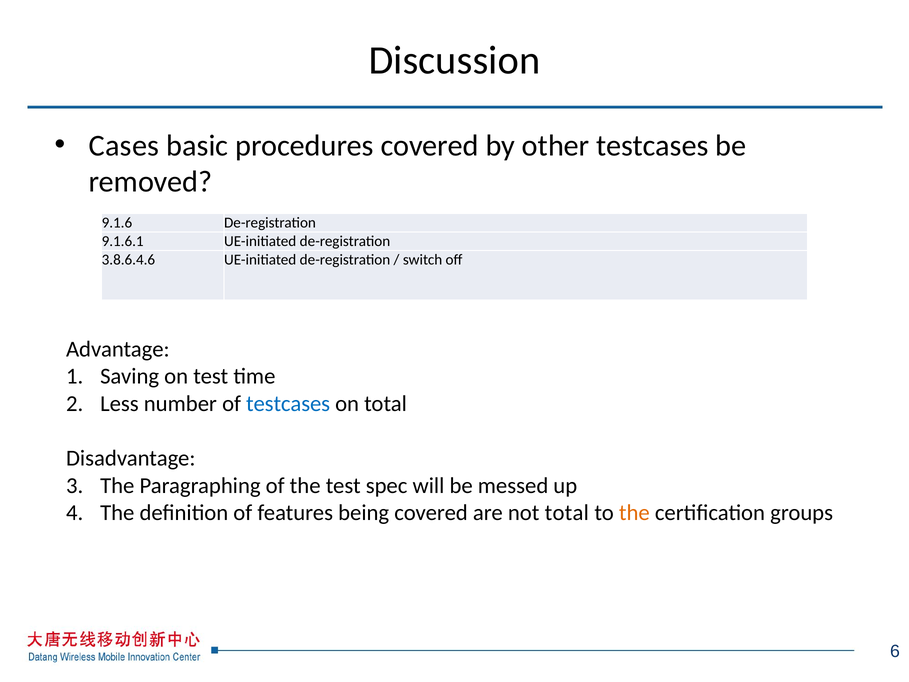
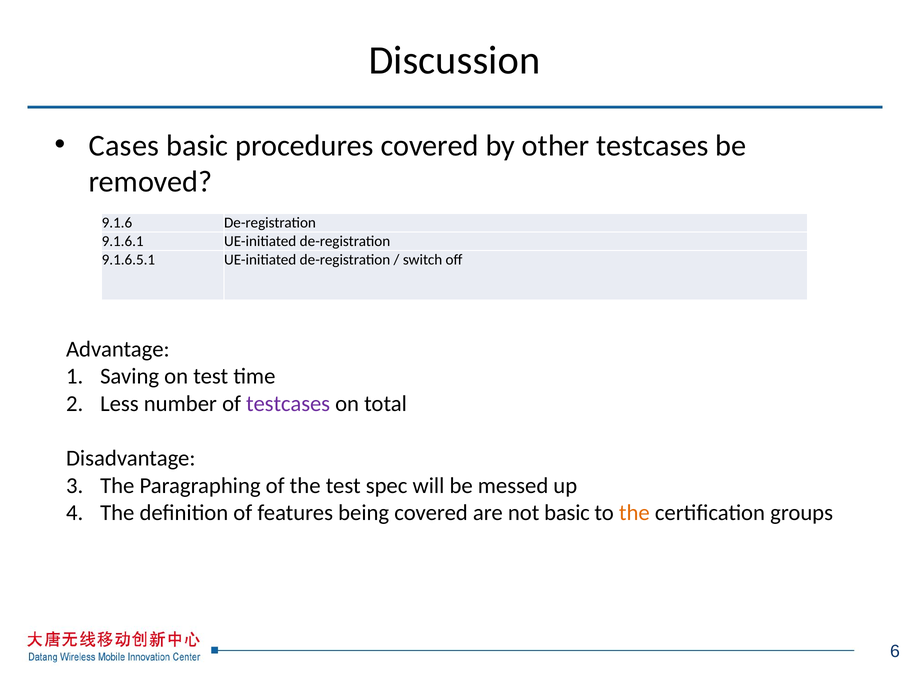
3.8.6.4.6: 3.8.6.4.6 -> 9.1.6.5.1 (128, 260)
testcases colour: blue -> purple (288, 404)
not total: total -> basic (567, 513)
